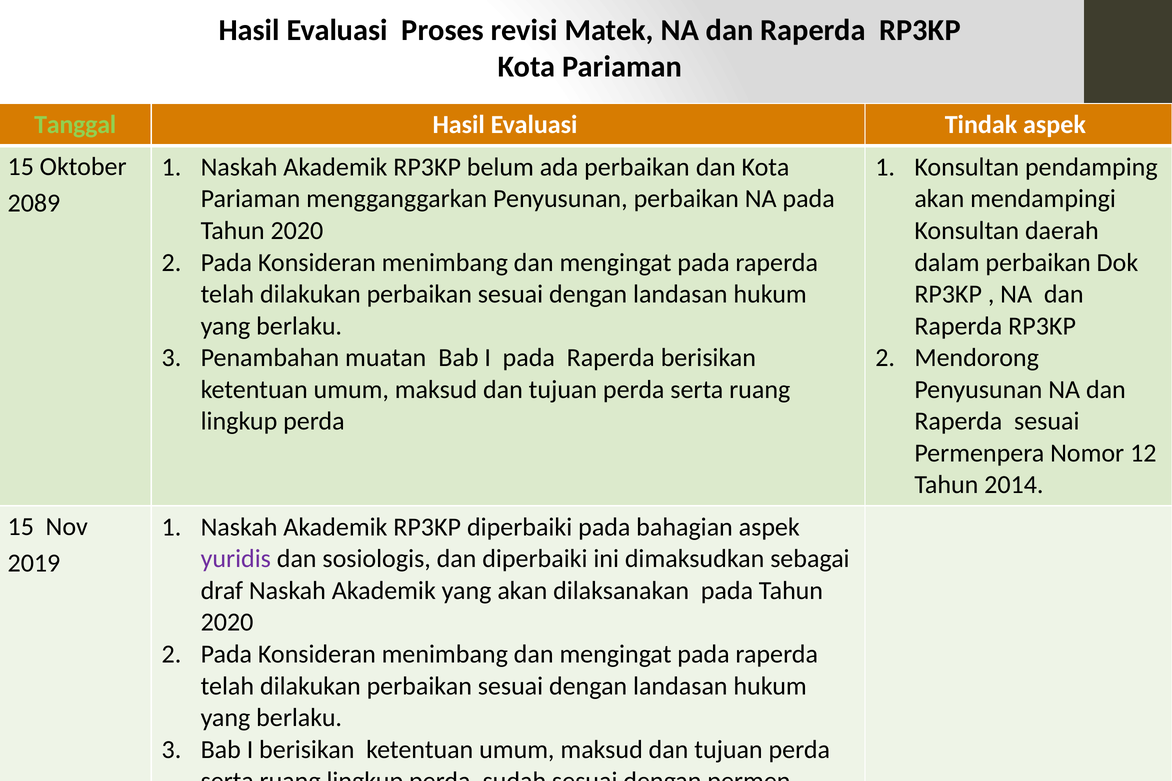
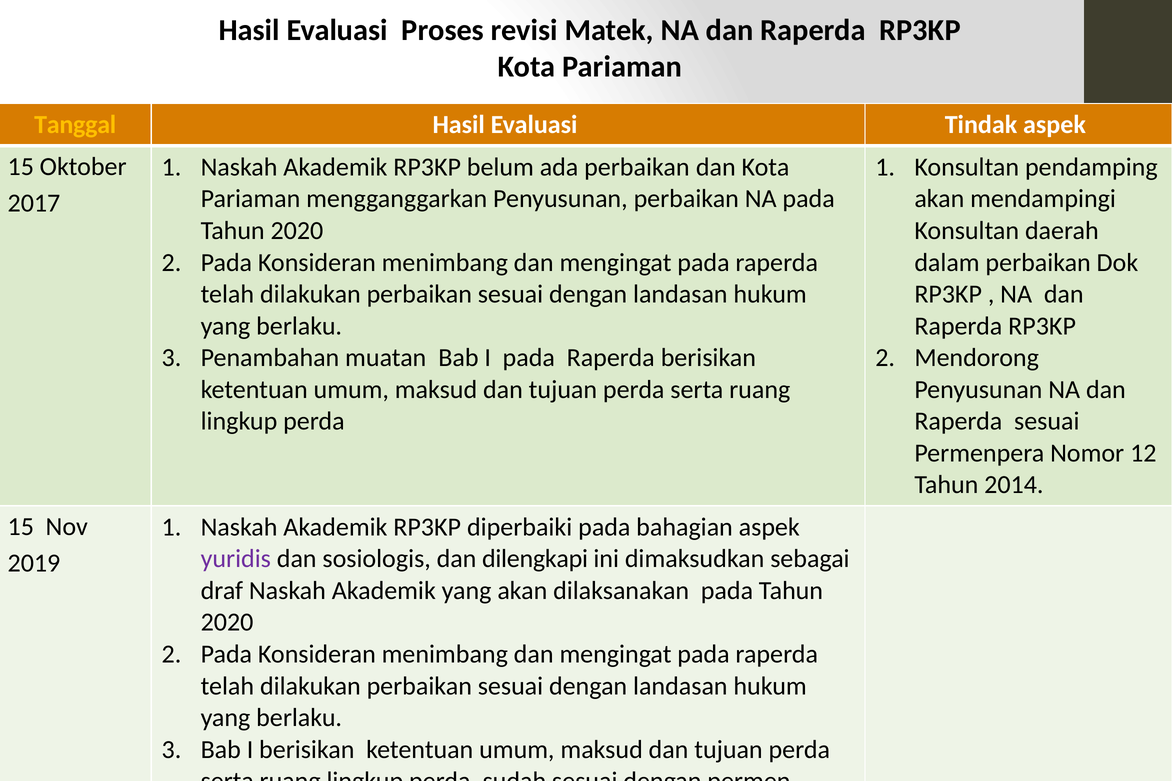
Tanggal colour: light green -> yellow (75, 125)
2089: 2089 -> 2017 (34, 203)
dan diperbaiki: diperbaiki -> dilengkapi (535, 559)
